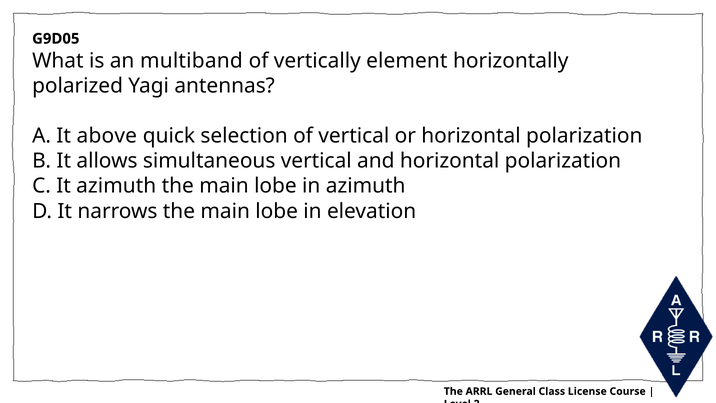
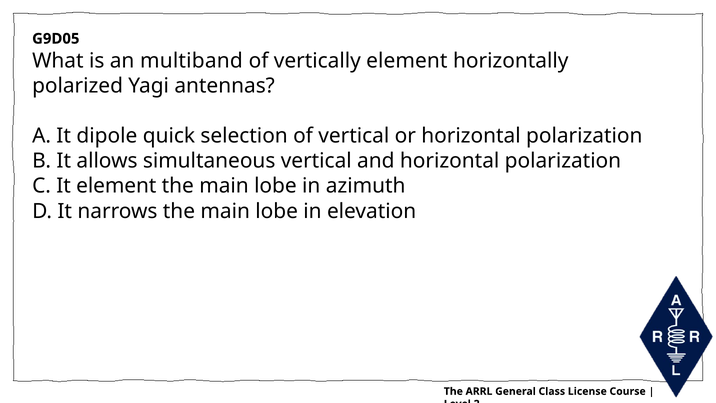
above: above -> dipole (107, 136)
It azimuth: azimuth -> element (116, 186)
